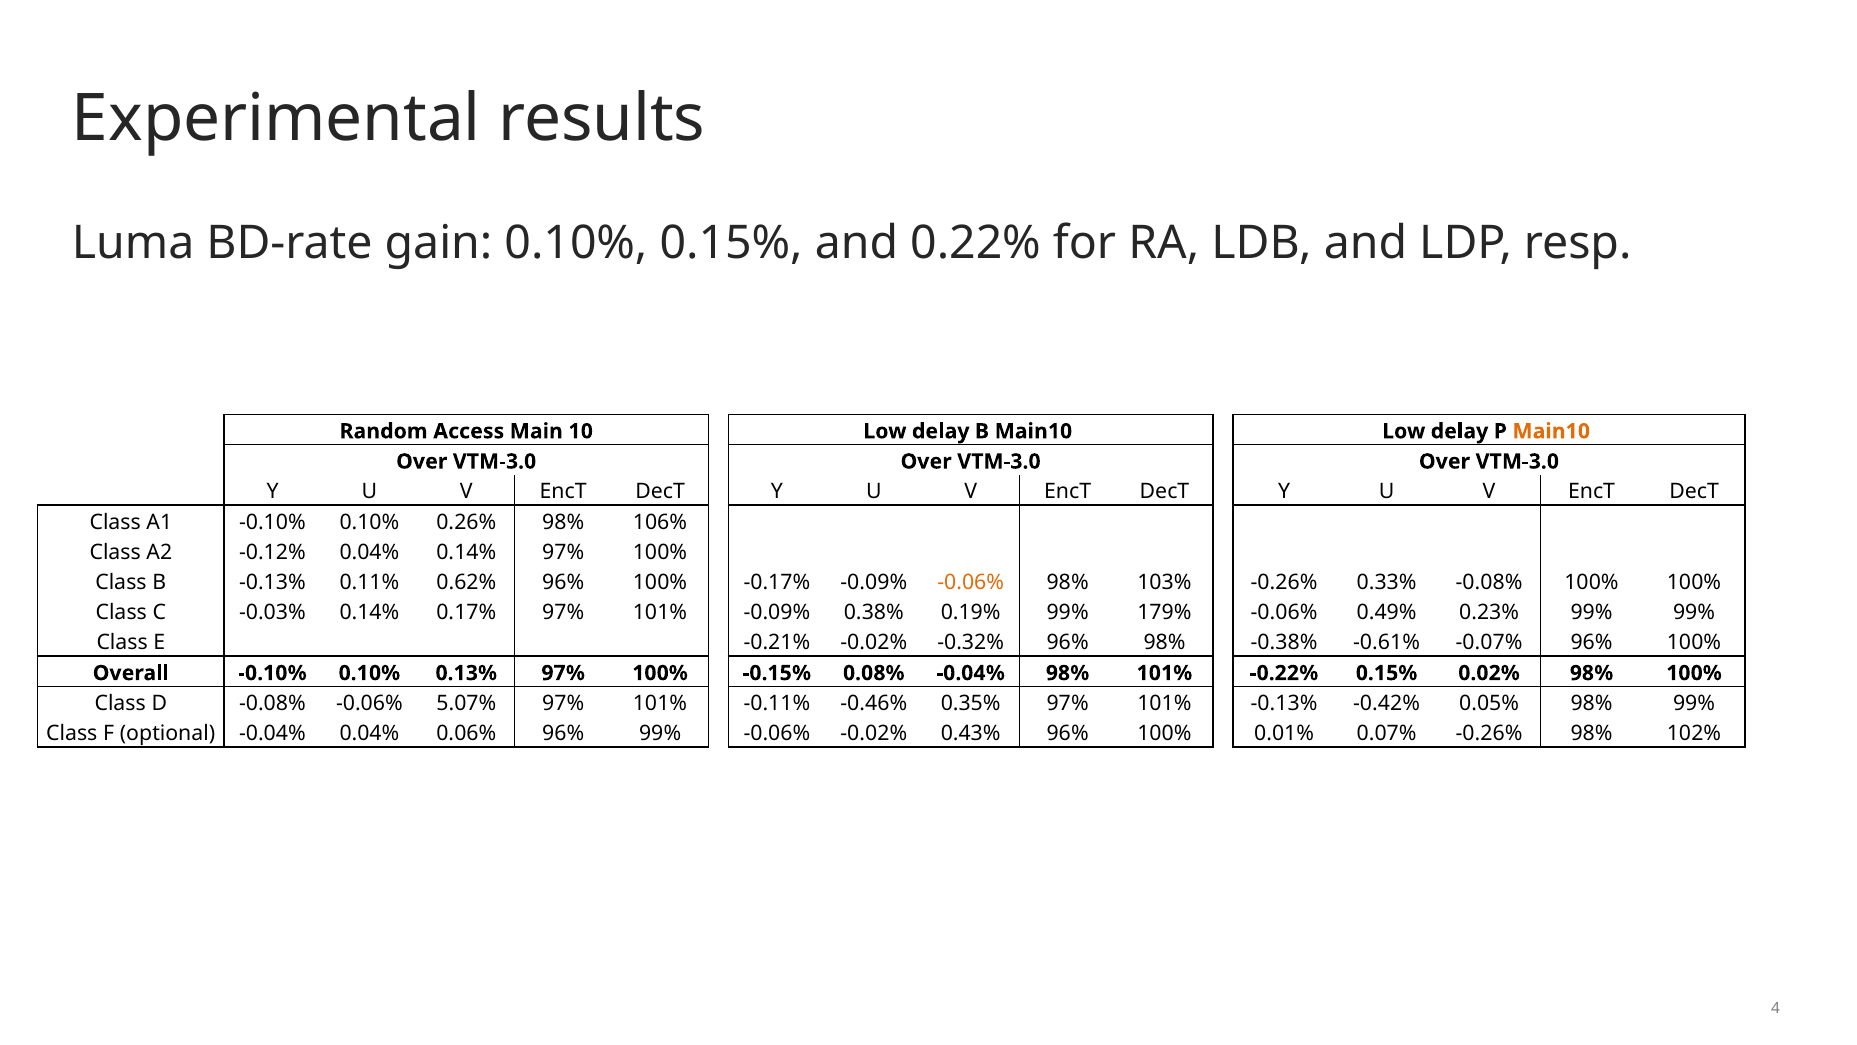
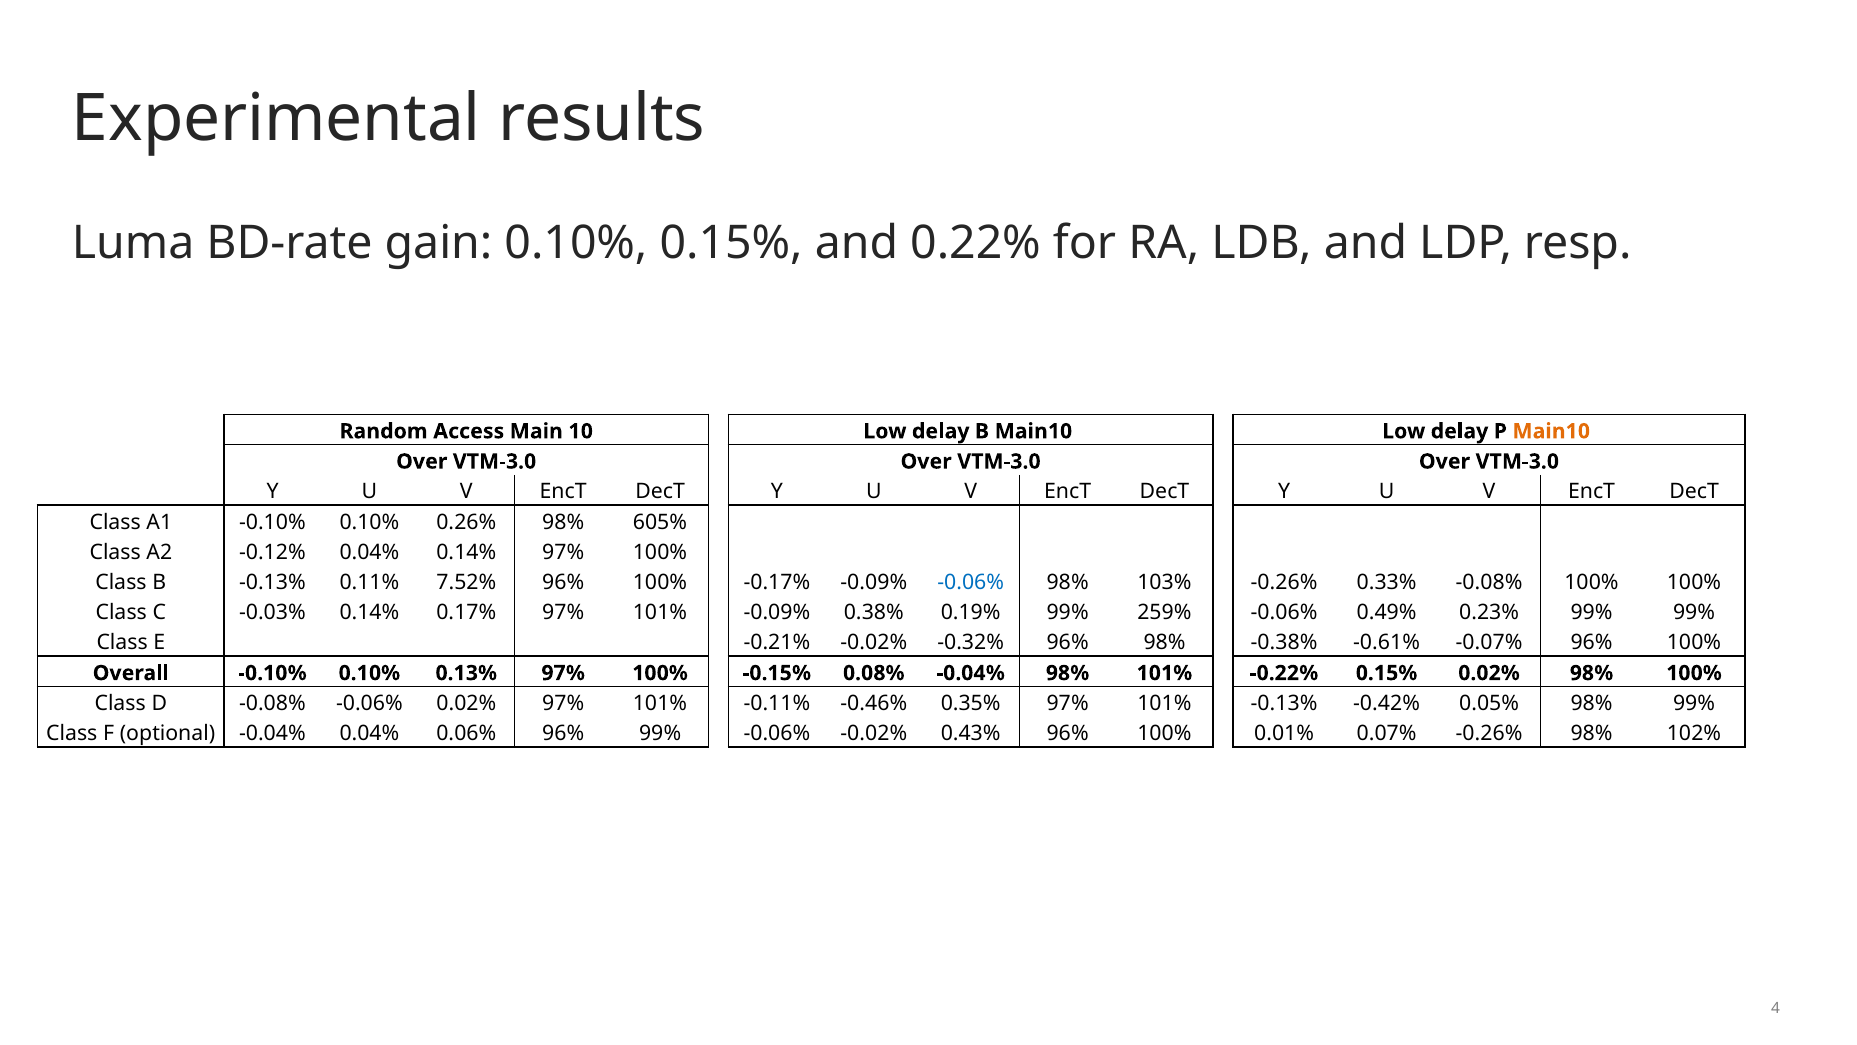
106%: 106% -> 605% (660, 522)
0.62%: 0.62% -> 7.52% (466, 582)
-0.06% colour: orange -> blue (971, 582)
179%: 179% -> 259% (1164, 612)
-0.06% 5.07%: 5.07% -> 0.02% (466, 703)
